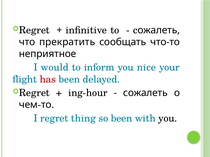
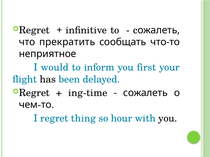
nice: nice -> first (146, 68)
has colour: red -> black (48, 79)
ing-hour: ing-hour -> ing-time (88, 93)
so been: been -> hour (122, 119)
